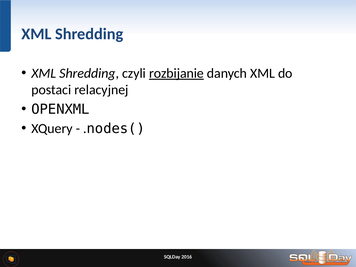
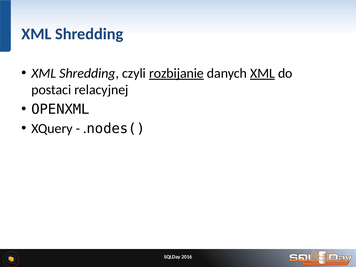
XML underline: none -> present (262, 73)
